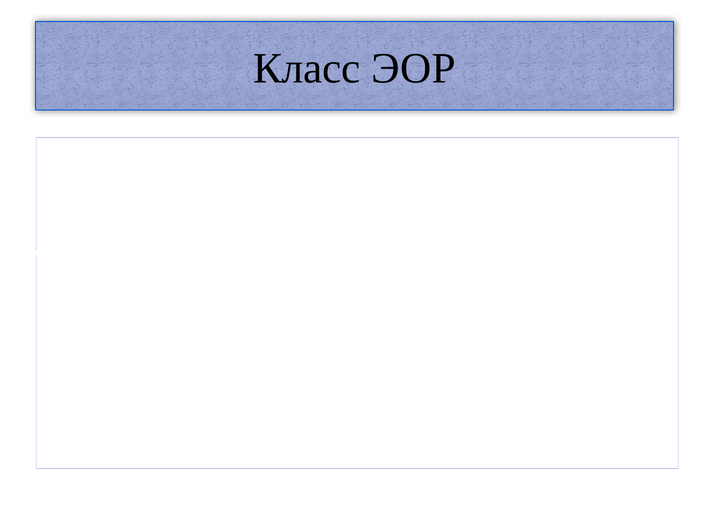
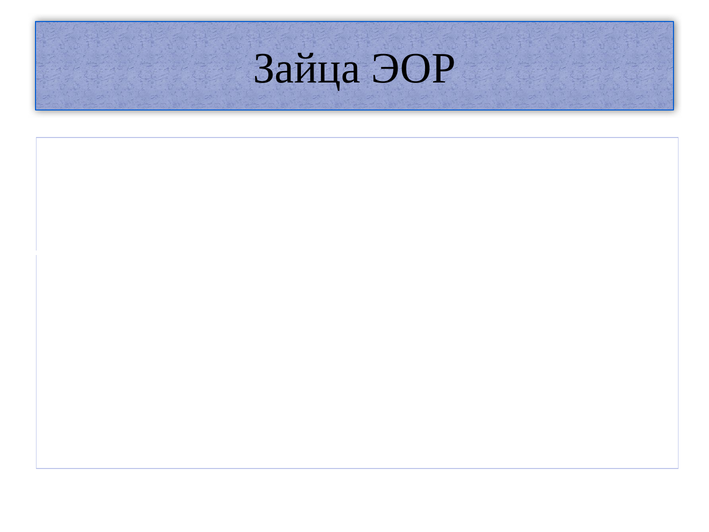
Класс: Класс -> Зайца (307, 69)
